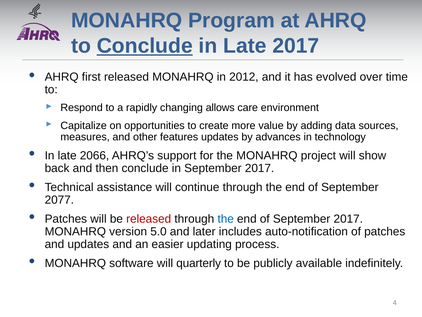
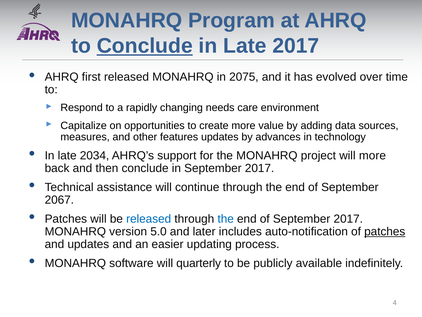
2012: 2012 -> 2075 (244, 77)
allows: allows -> needs (220, 108)
2066: 2066 -> 2034 (95, 155)
will show: show -> more (372, 155)
2077: 2077 -> 2067 (59, 200)
released colour: red -> blue (149, 219)
patches underline: none -> present (385, 231)
